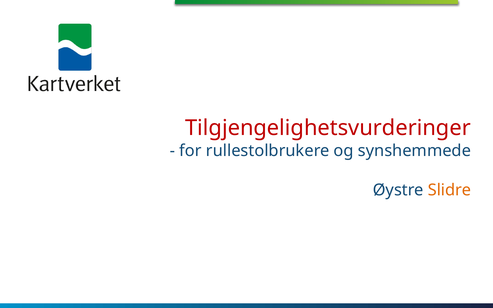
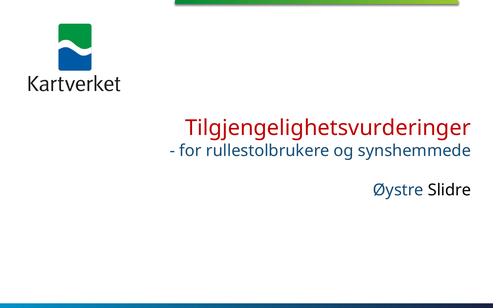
Slidre colour: orange -> black (449, 190)
